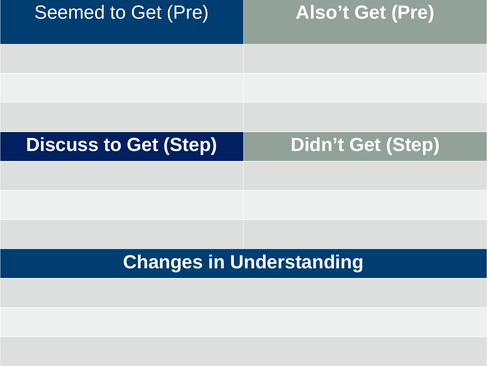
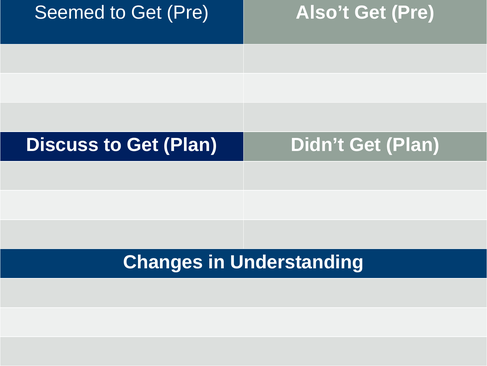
to Get Step: Step -> Plan (190, 145)
Didn’t Get Step: Step -> Plan (413, 145)
